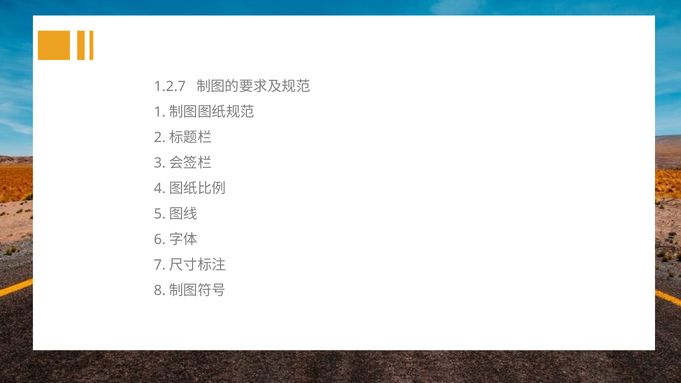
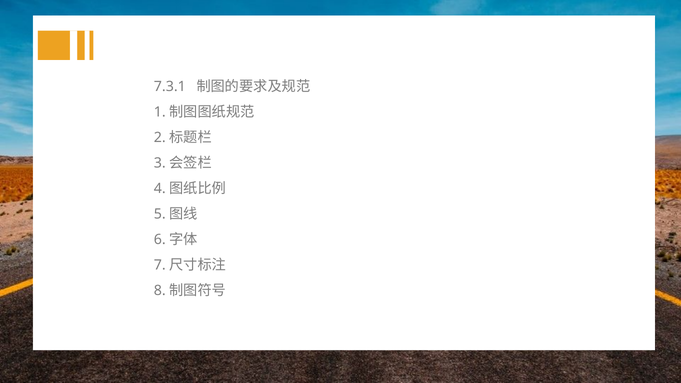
1.2.7: 1.2.7 -> 7.3.1 (170, 86)
